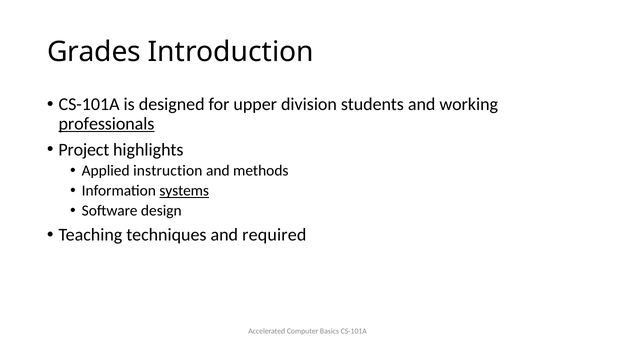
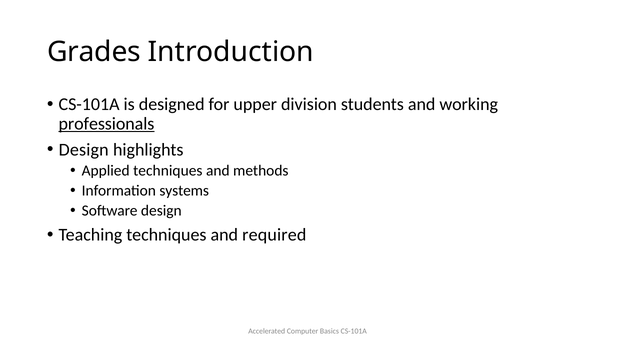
Project: Project -> Design (84, 150)
Applied instruction: instruction -> techniques (168, 171)
systems underline: present -> none (184, 191)
